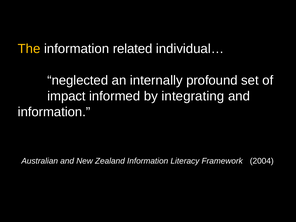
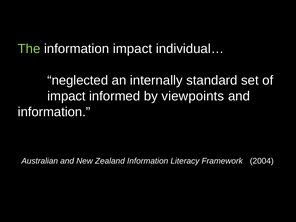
The colour: yellow -> light green (29, 49)
information related: related -> impact (132, 49)
profound: profound -> standard (212, 80)
integrating: integrating -> viewpoints (193, 96)
